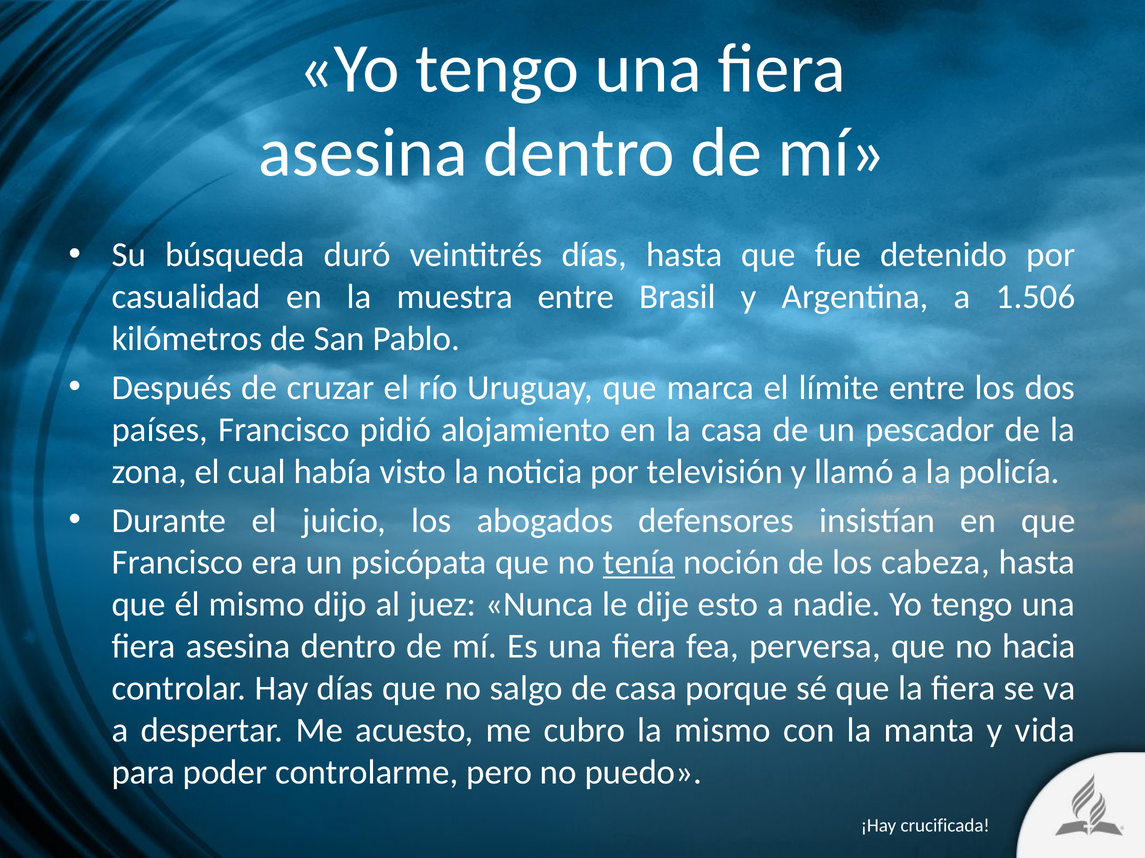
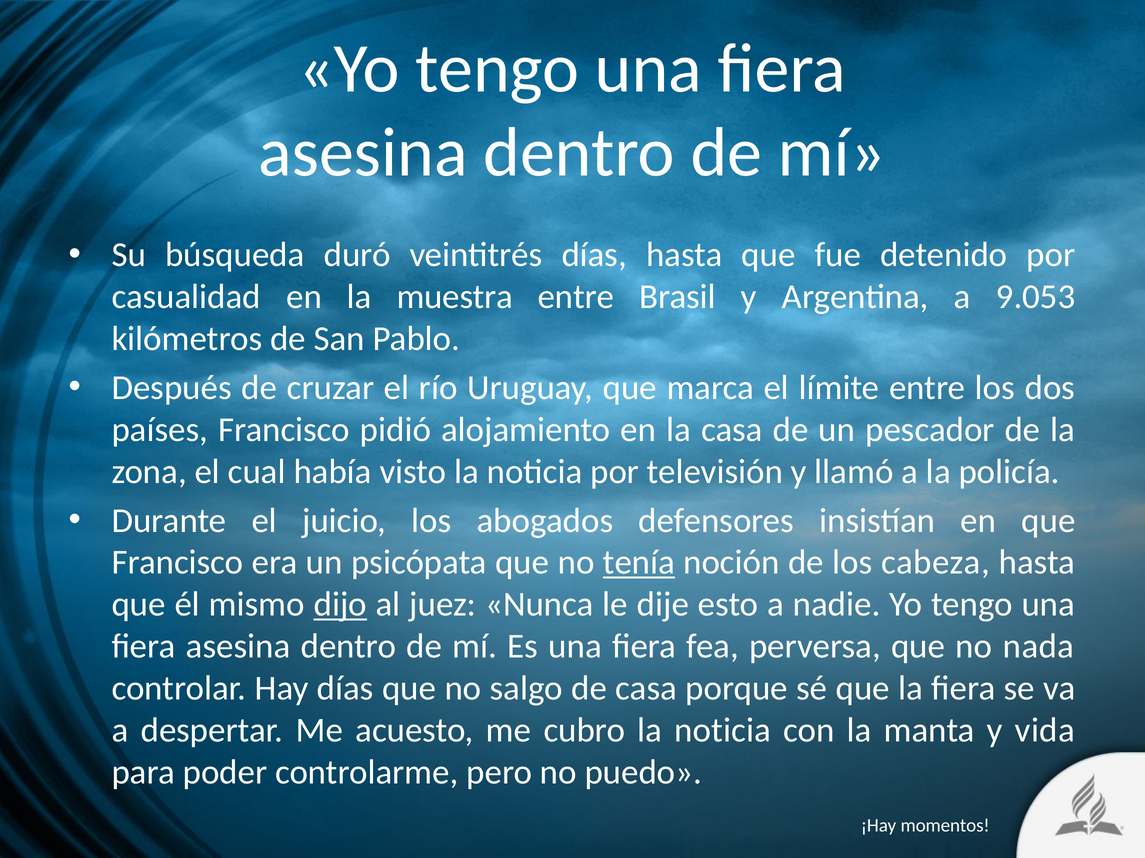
1.506: 1.506 -> 9.053 (1036, 297)
dijo underline: none -> present (340, 605)
hacia: hacia -> nada (1039, 647)
cubro la mismo: mismo -> noticia (723, 731)
crucificada: crucificada -> momentos (945, 826)
